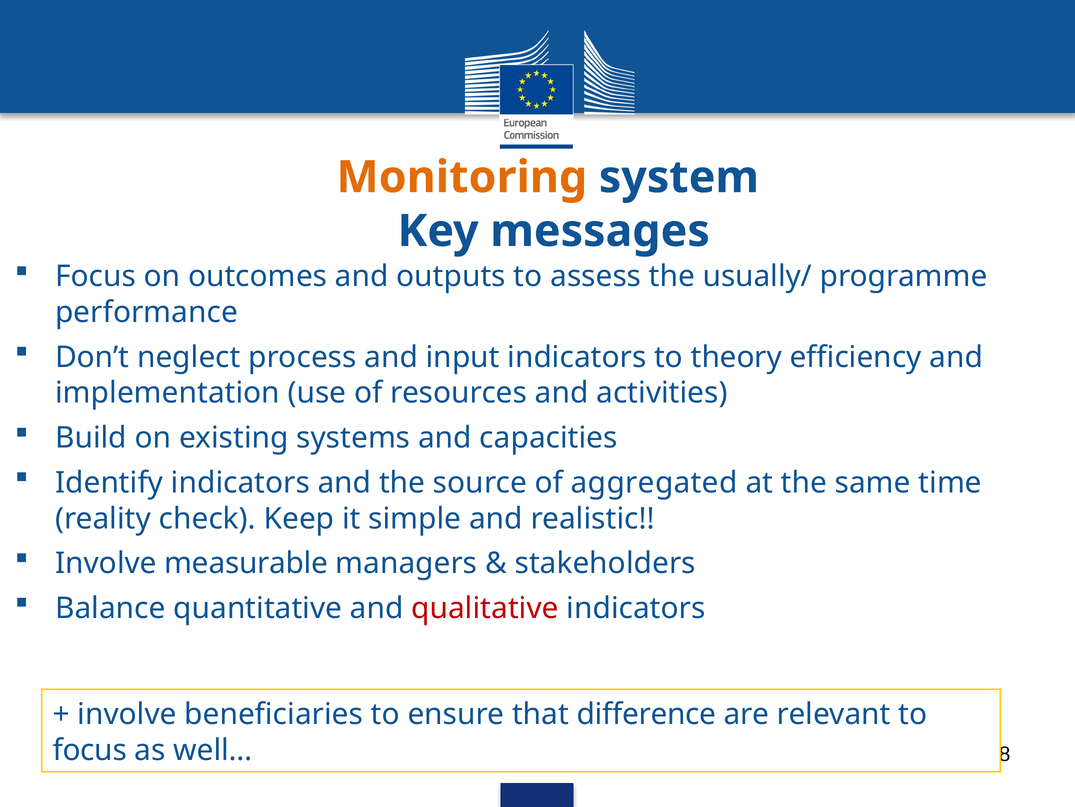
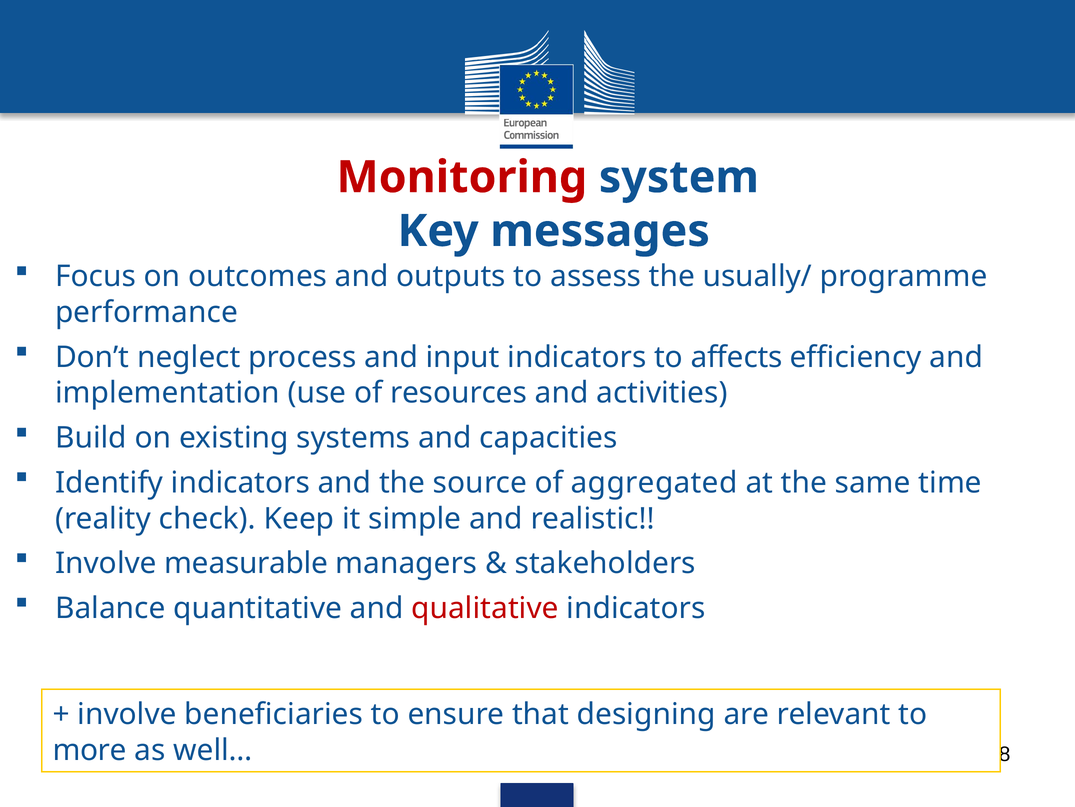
Monitoring colour: orange -> red (462, 177)
theory: theory -> affects (736, 357)
difference: difference -> designing (646, 714)
focus: focus -> more (90, 750)
